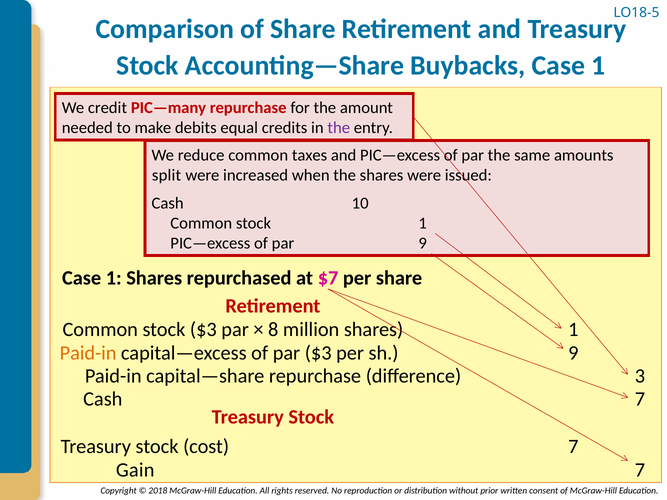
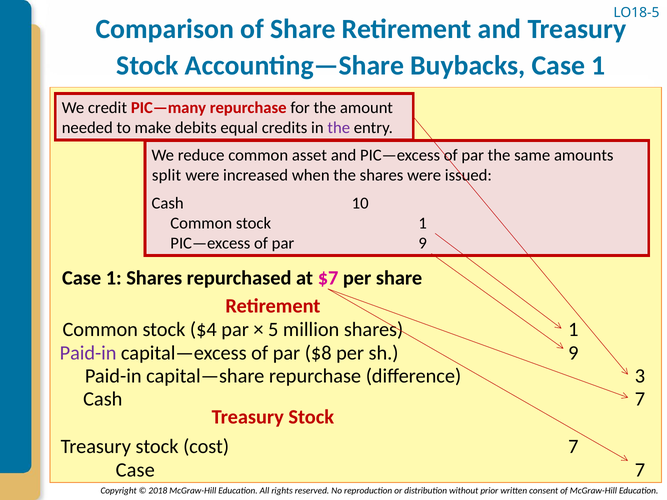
taxes: taxes -> asset (309, 155)
stock $3: $3 -> $4 (203, 330)
8: 8 -> 5 (273, 330)
Paid-in colour: orange -> purple (88, 353)
par $3: $3 -> $8 (318, 353)
Gain: Gain -> Case (135, 470)
